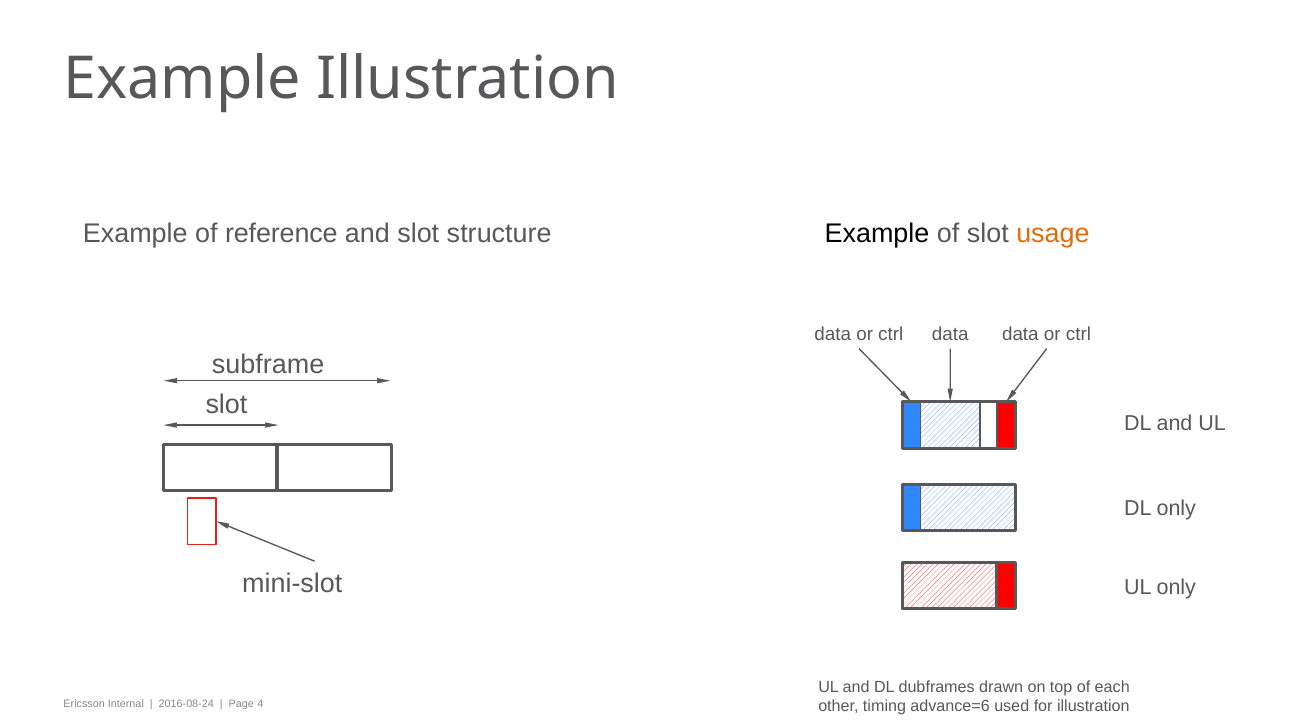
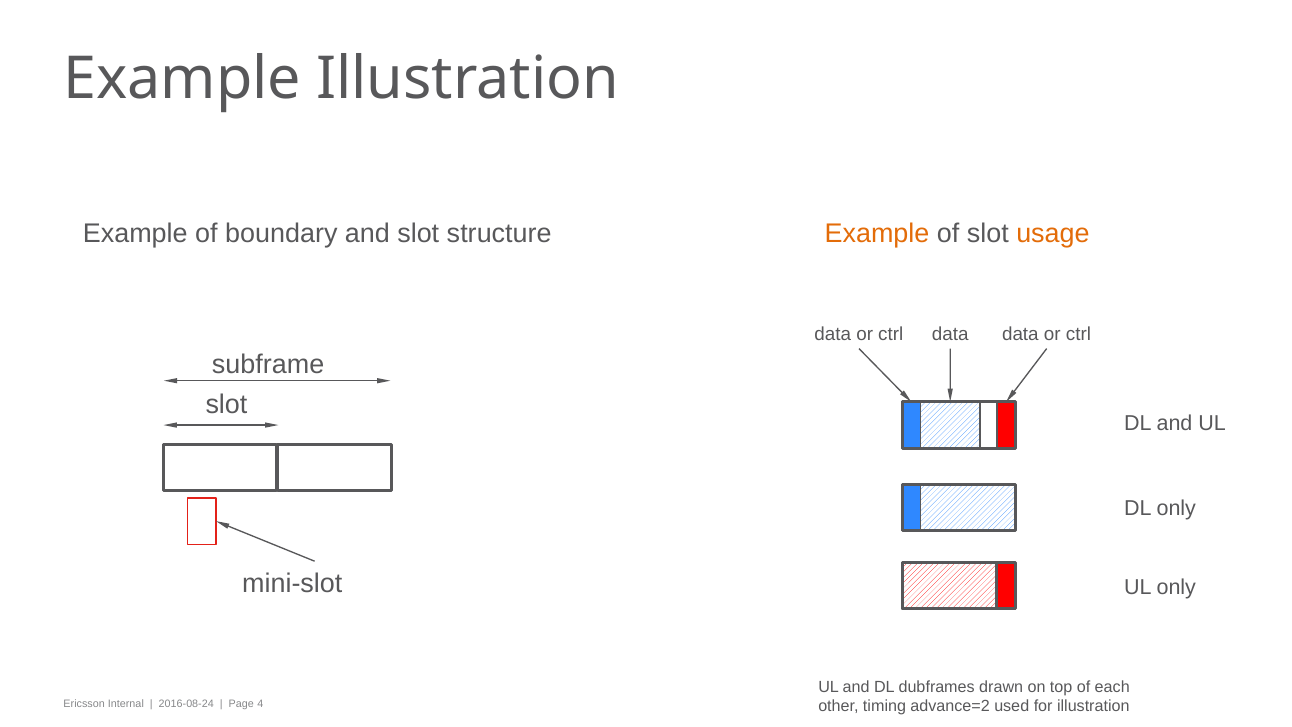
reference: reference -> boundary (281, 233)
Example colour: black -> orange (877, 233)
advance=6: advance=6 -> advance=2 (950, 706)
